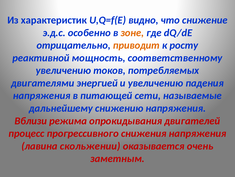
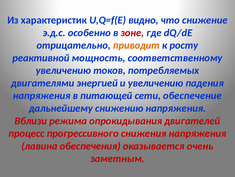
зоне colour: orange -> red (132, 33)
называемые: называемые -> обеспечение (192, 95)
скольжении: скольжении -> обеспечения (90, 145)
